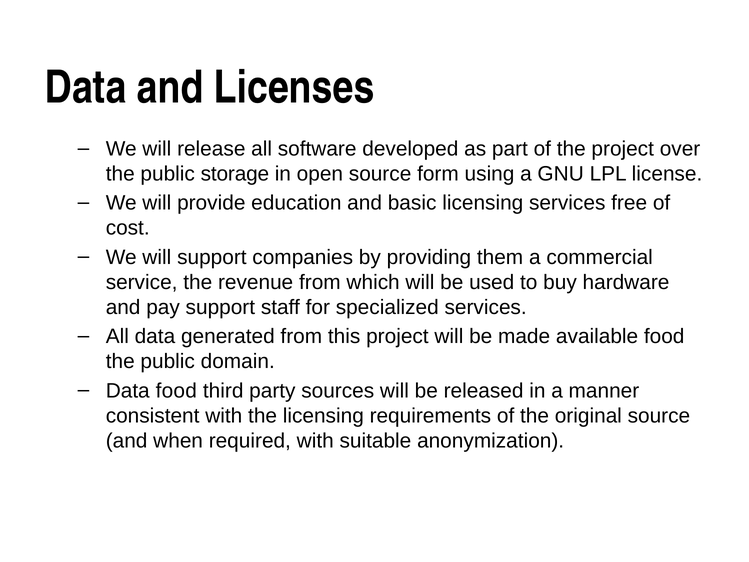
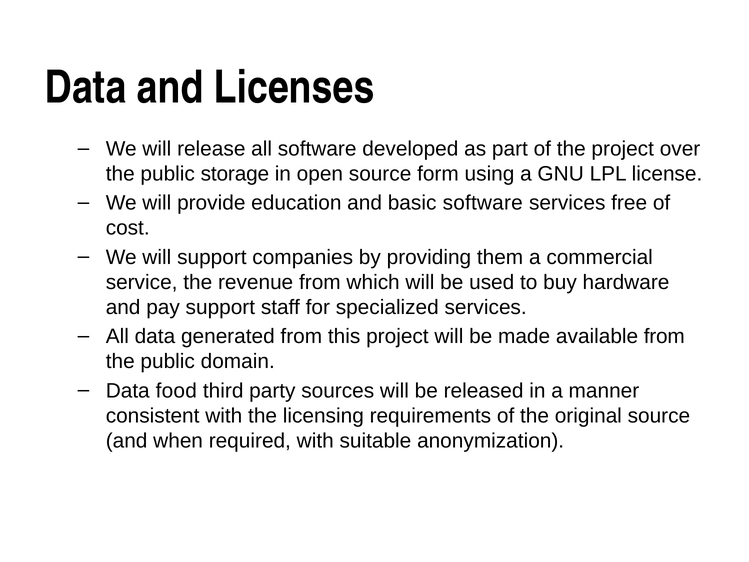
basic licensing: licensing -> software (483, 203)
available food: food -> from (664, 336)
